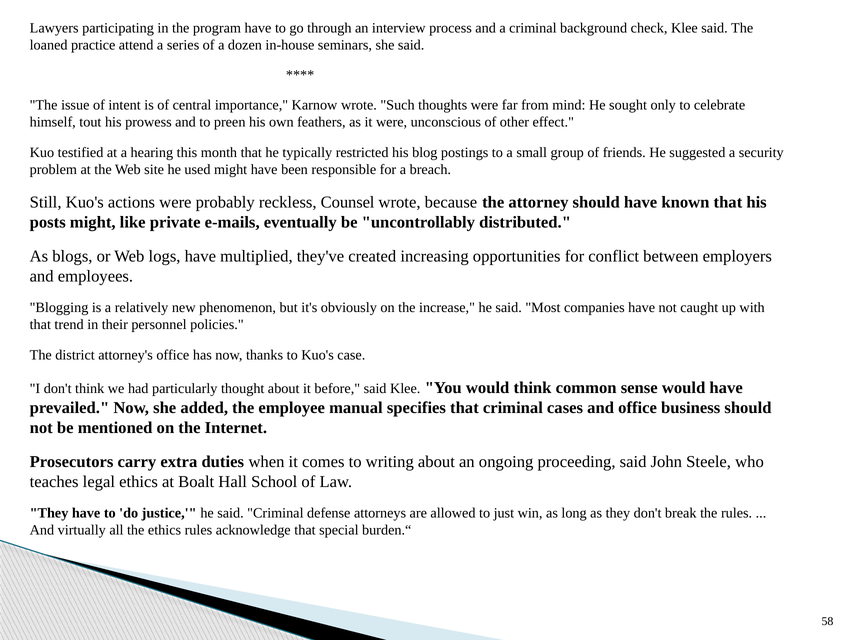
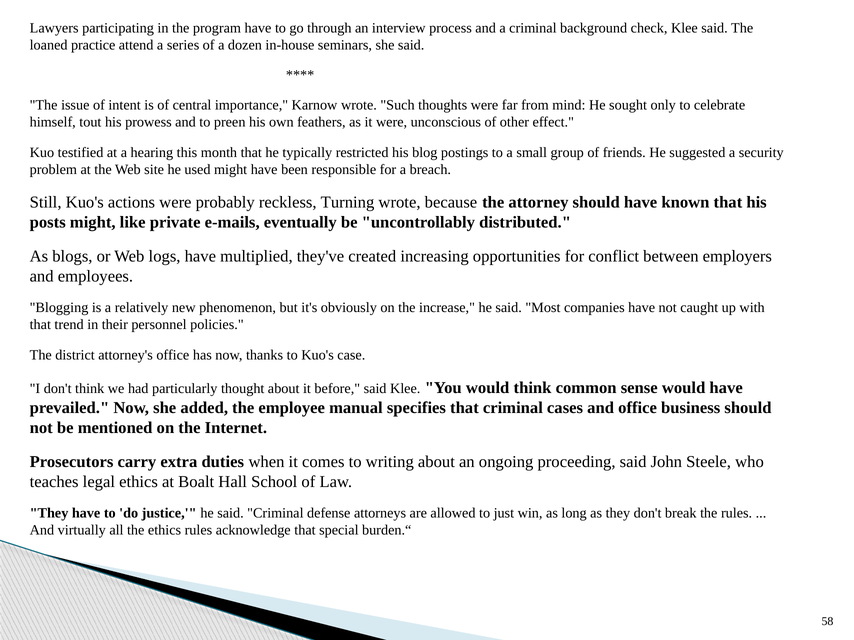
Counsel: Counsel -> Turning (348, 202)
